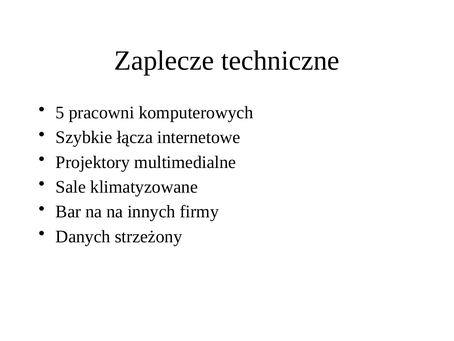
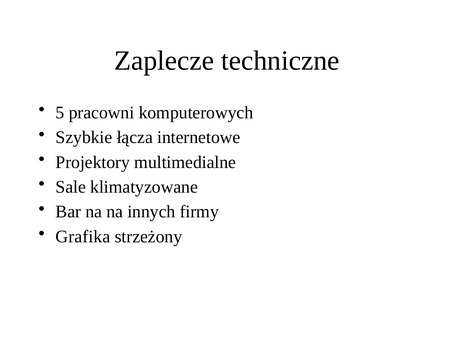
Danych: Danych -> Grafika (83, 236)
